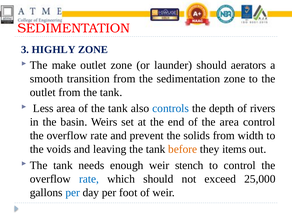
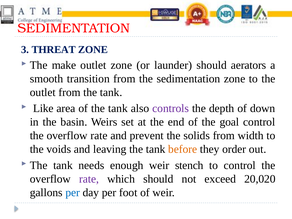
HIGHLY: HIGHLY -> THREAT (54, 50)
Less: Less -> Like (43, 108)
controls colour: blue -> purple (171, 108)
rivers: rivers -> down (263, 108)
the area: area -> goal (229, 122)
items: items -> order (234, 149)
rate colour: blue -> purple (89, 179)
25,000: 25,000 -> 20,020 (260, 179)
